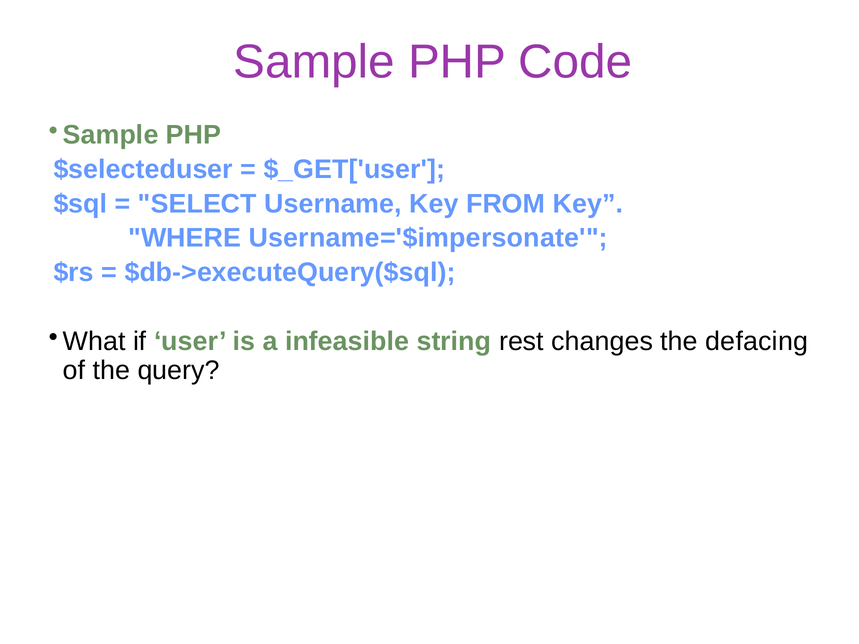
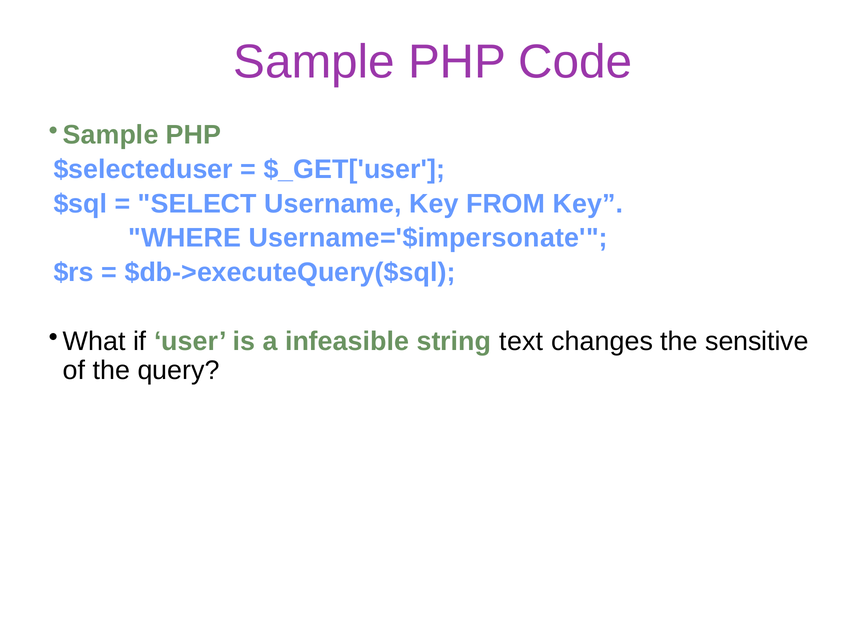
rest: rest -> text (521, 341)
defacing: defacing -> sensitive (757, 341)
